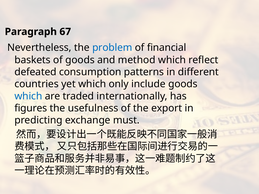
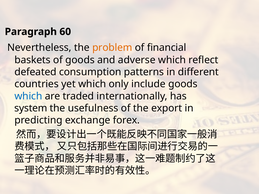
67: 67 -> 60 (65, 32)
problem colour: blue -> orange (112, 48)
method: method -> adverse (137, 60)
figures: figures -> system (31, 108)
must: must -> forex (126, 120)
